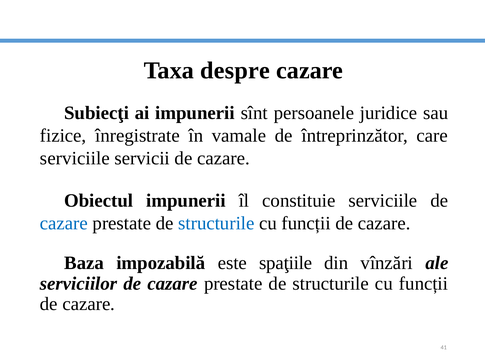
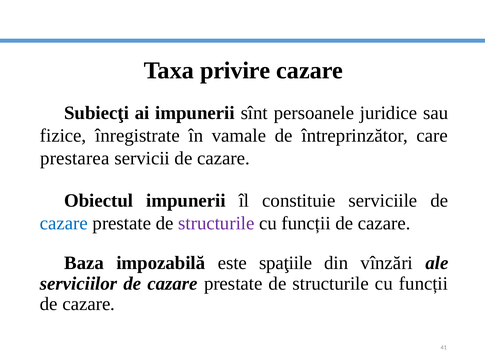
despre: despre -> privire (235, 70)
serviciile: serviciile -> prestarea (75, 158)
structurile colour: blue -> purple (216, 223)
